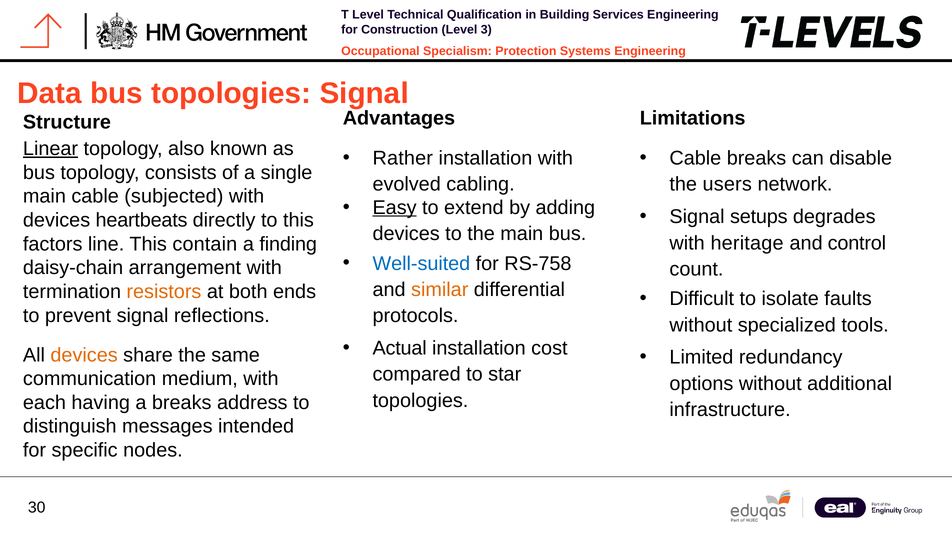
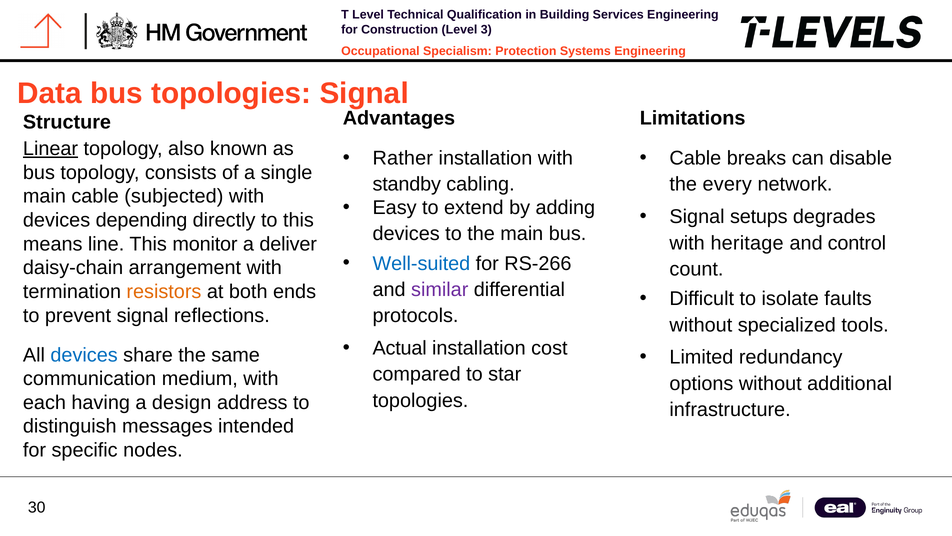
evolved: evolved -> standby (407, 184)
users: users -> every (727, 184)
Easy underline: present -> none (395, 207)
heartbeats: heartbeats -> depending (142, 220)
factors: factors -> means (53, 244)
contain: contain -> monitor (205, 244)
finding: finding -> deliver (288, 244)
RS-758: RS-758 -> RS-266 (538, 263)
similar colour: orange -> purple (440, 289)
devices colour: orange -> blue (84, 355)
a breaks: breaks -> design (182, 402)
